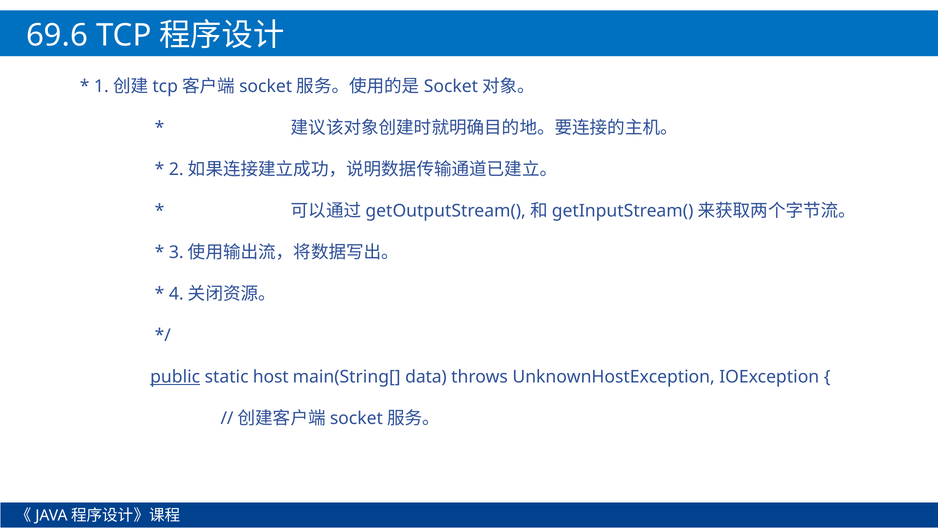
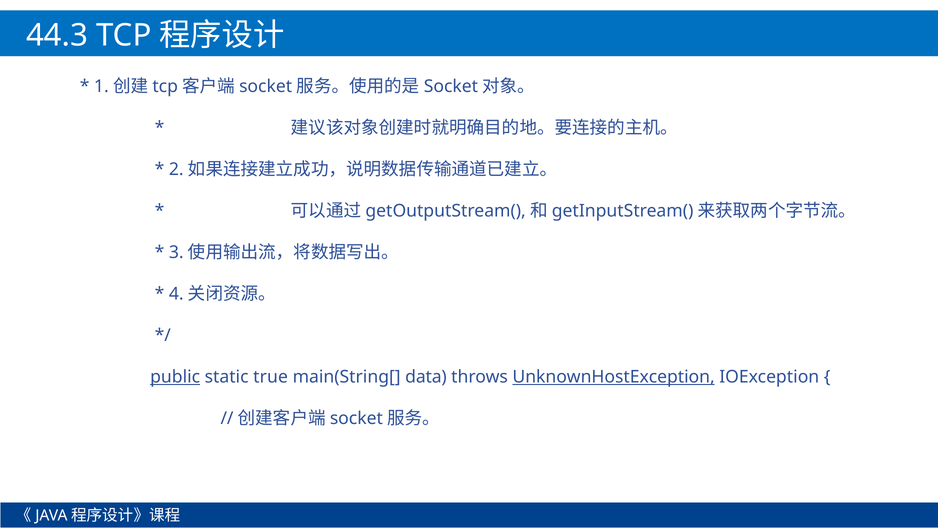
69.6: 69.6 -> 44.3 (57, 35)
host: host -> true (271, 377)
UnknownHostException underline: none -> present (614, 377)
